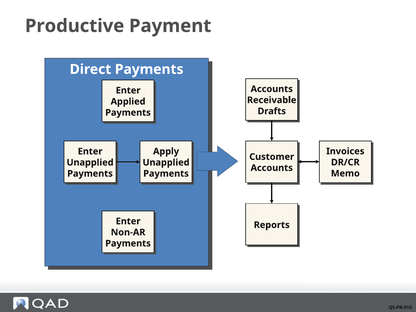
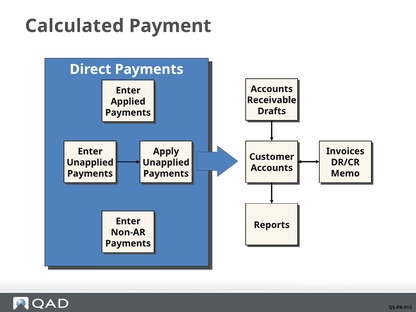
Productive: Productive -> Calculated (75, 26)
